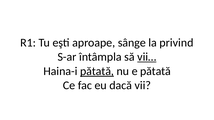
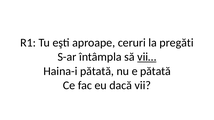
sânge: sânge -> ceruri (132, 43)
privind: privind -> pregăti (177, 43)
pătată underline: present -> none (97, 71)
